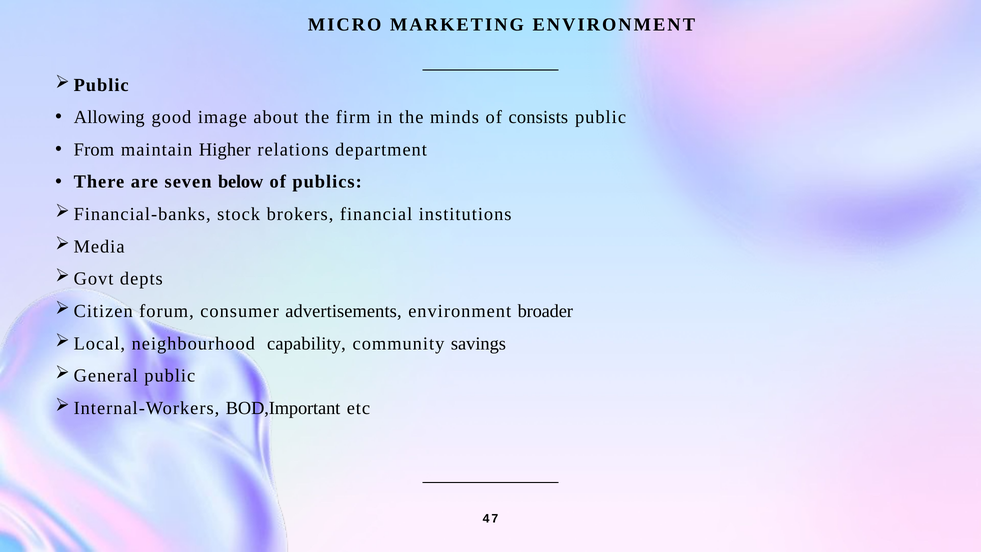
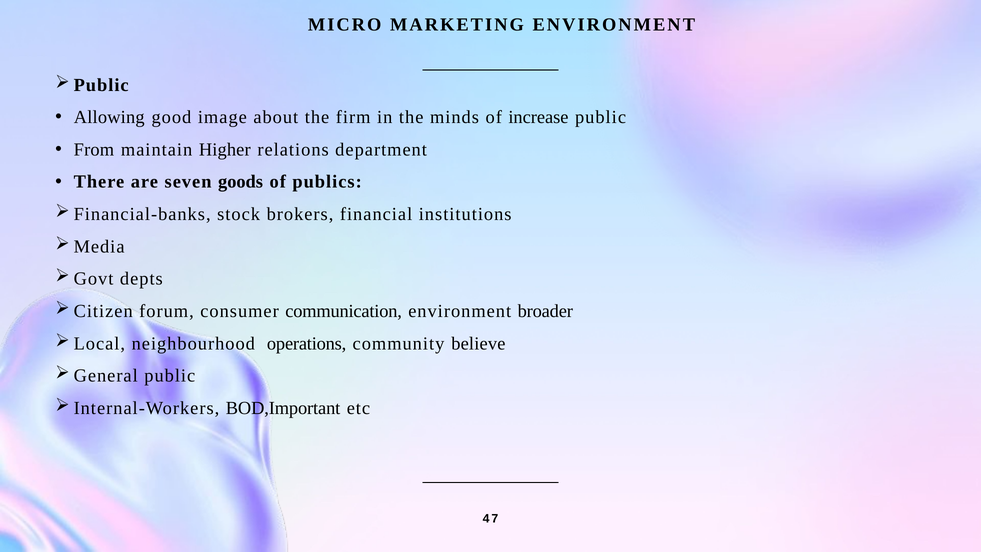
consists: consists -> increase (538, 117)
below: below -> goods (241, 182)
advertisements: advertisements -> communication (344, 311)
capability: capability -> operations (307, 343)
savings: savings -> believe (478, 343)
